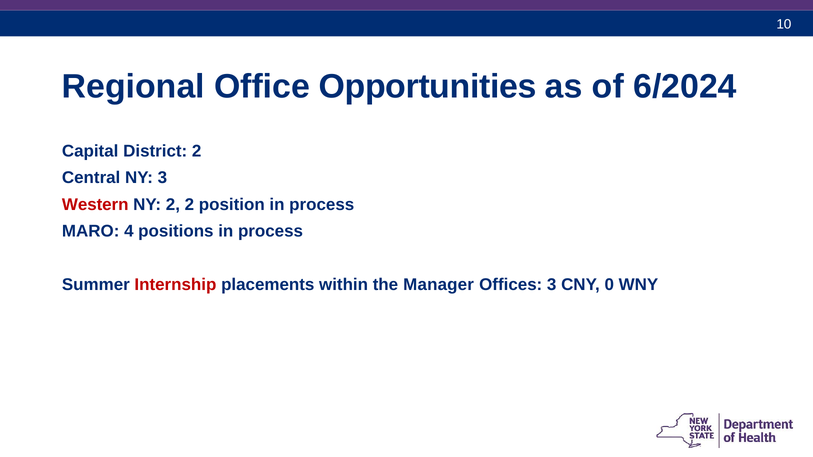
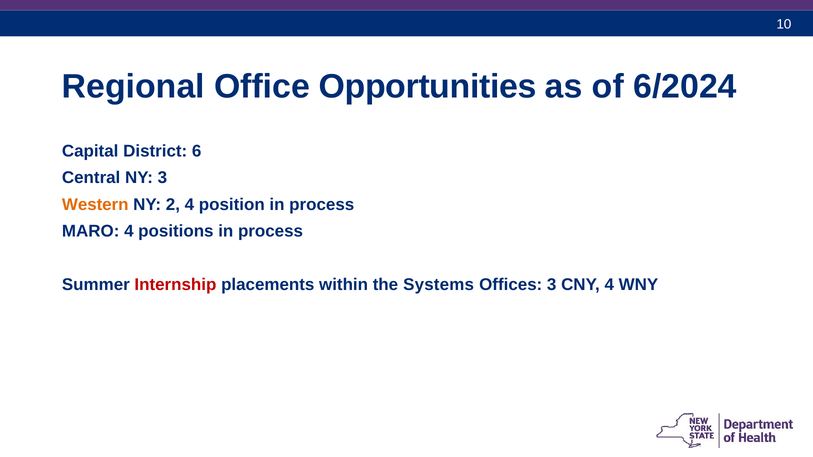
District 2: 2 -> 6 (197, 151)
Western colour: red -> orange (95, 205)
2 2: 2 -> 4 (189, 205)
Manager: Manager -> Systems (439, 285)
CNY 0: 0 -> 4 (609, 285)
